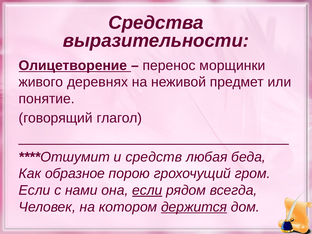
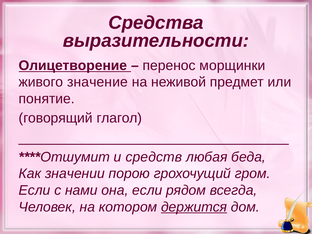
деревнях: деревнях -> значение (97, 82)
образное: образное -> значении (75, 174)
если underline: present -> none (147, 190)
